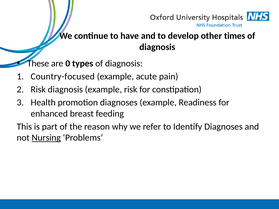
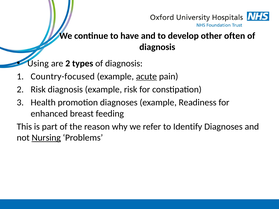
times: times -> often (235, 36)
These: These -> Using (38, 63)
are 0: 0 -> 2 (68, 63)
acute underline: none -> present (146, 77)
